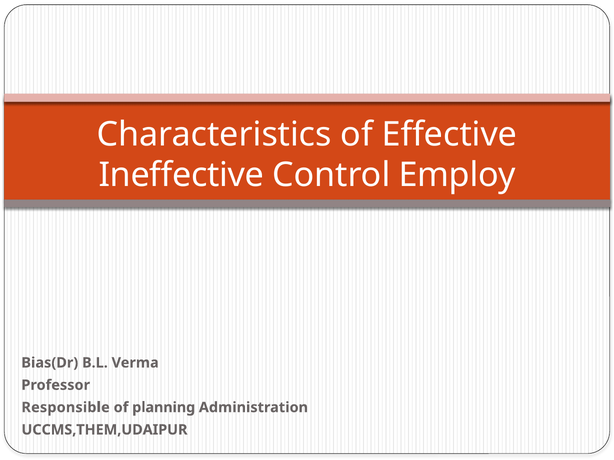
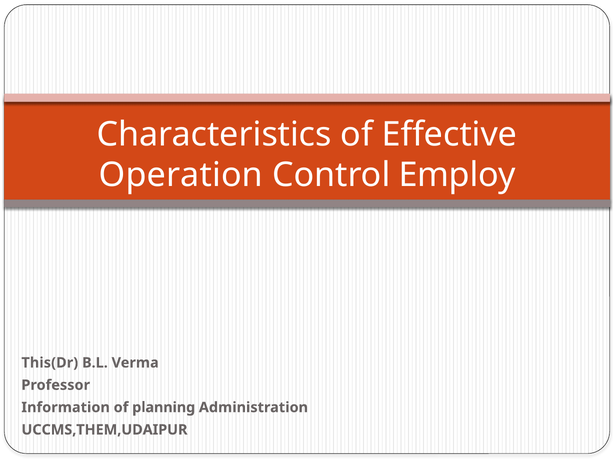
Ineffective: Ineffective -> Operation (181, 175)
Bias(Dr: Bias(Dr -> This(Dr (50, 363)
Responsible: Responsible -> Information (66, 408)
